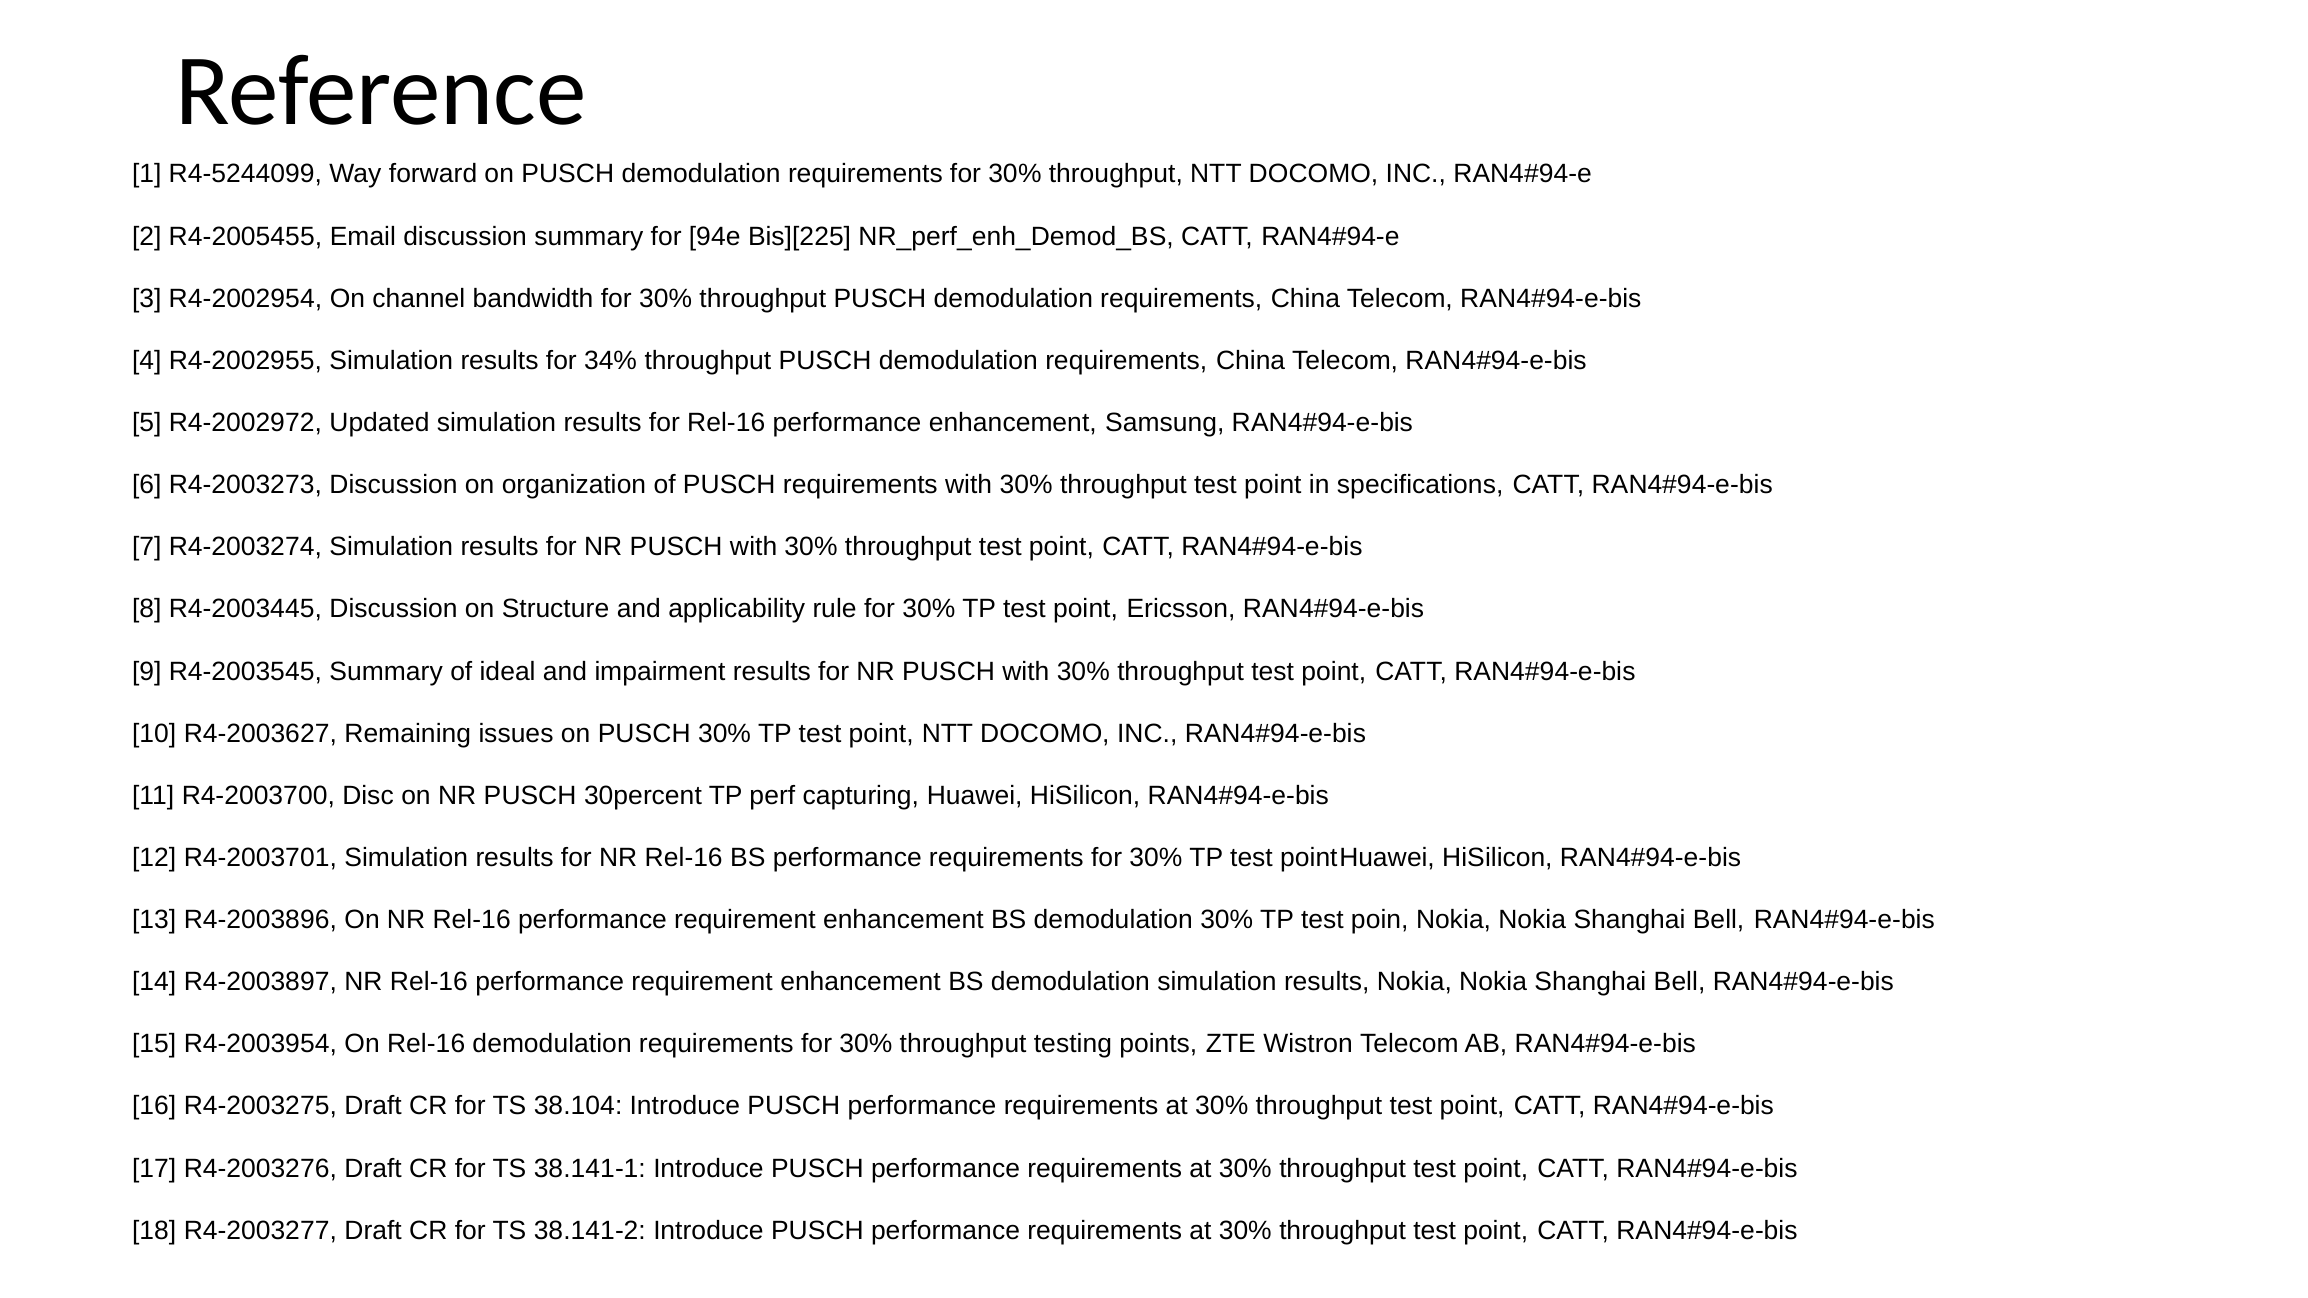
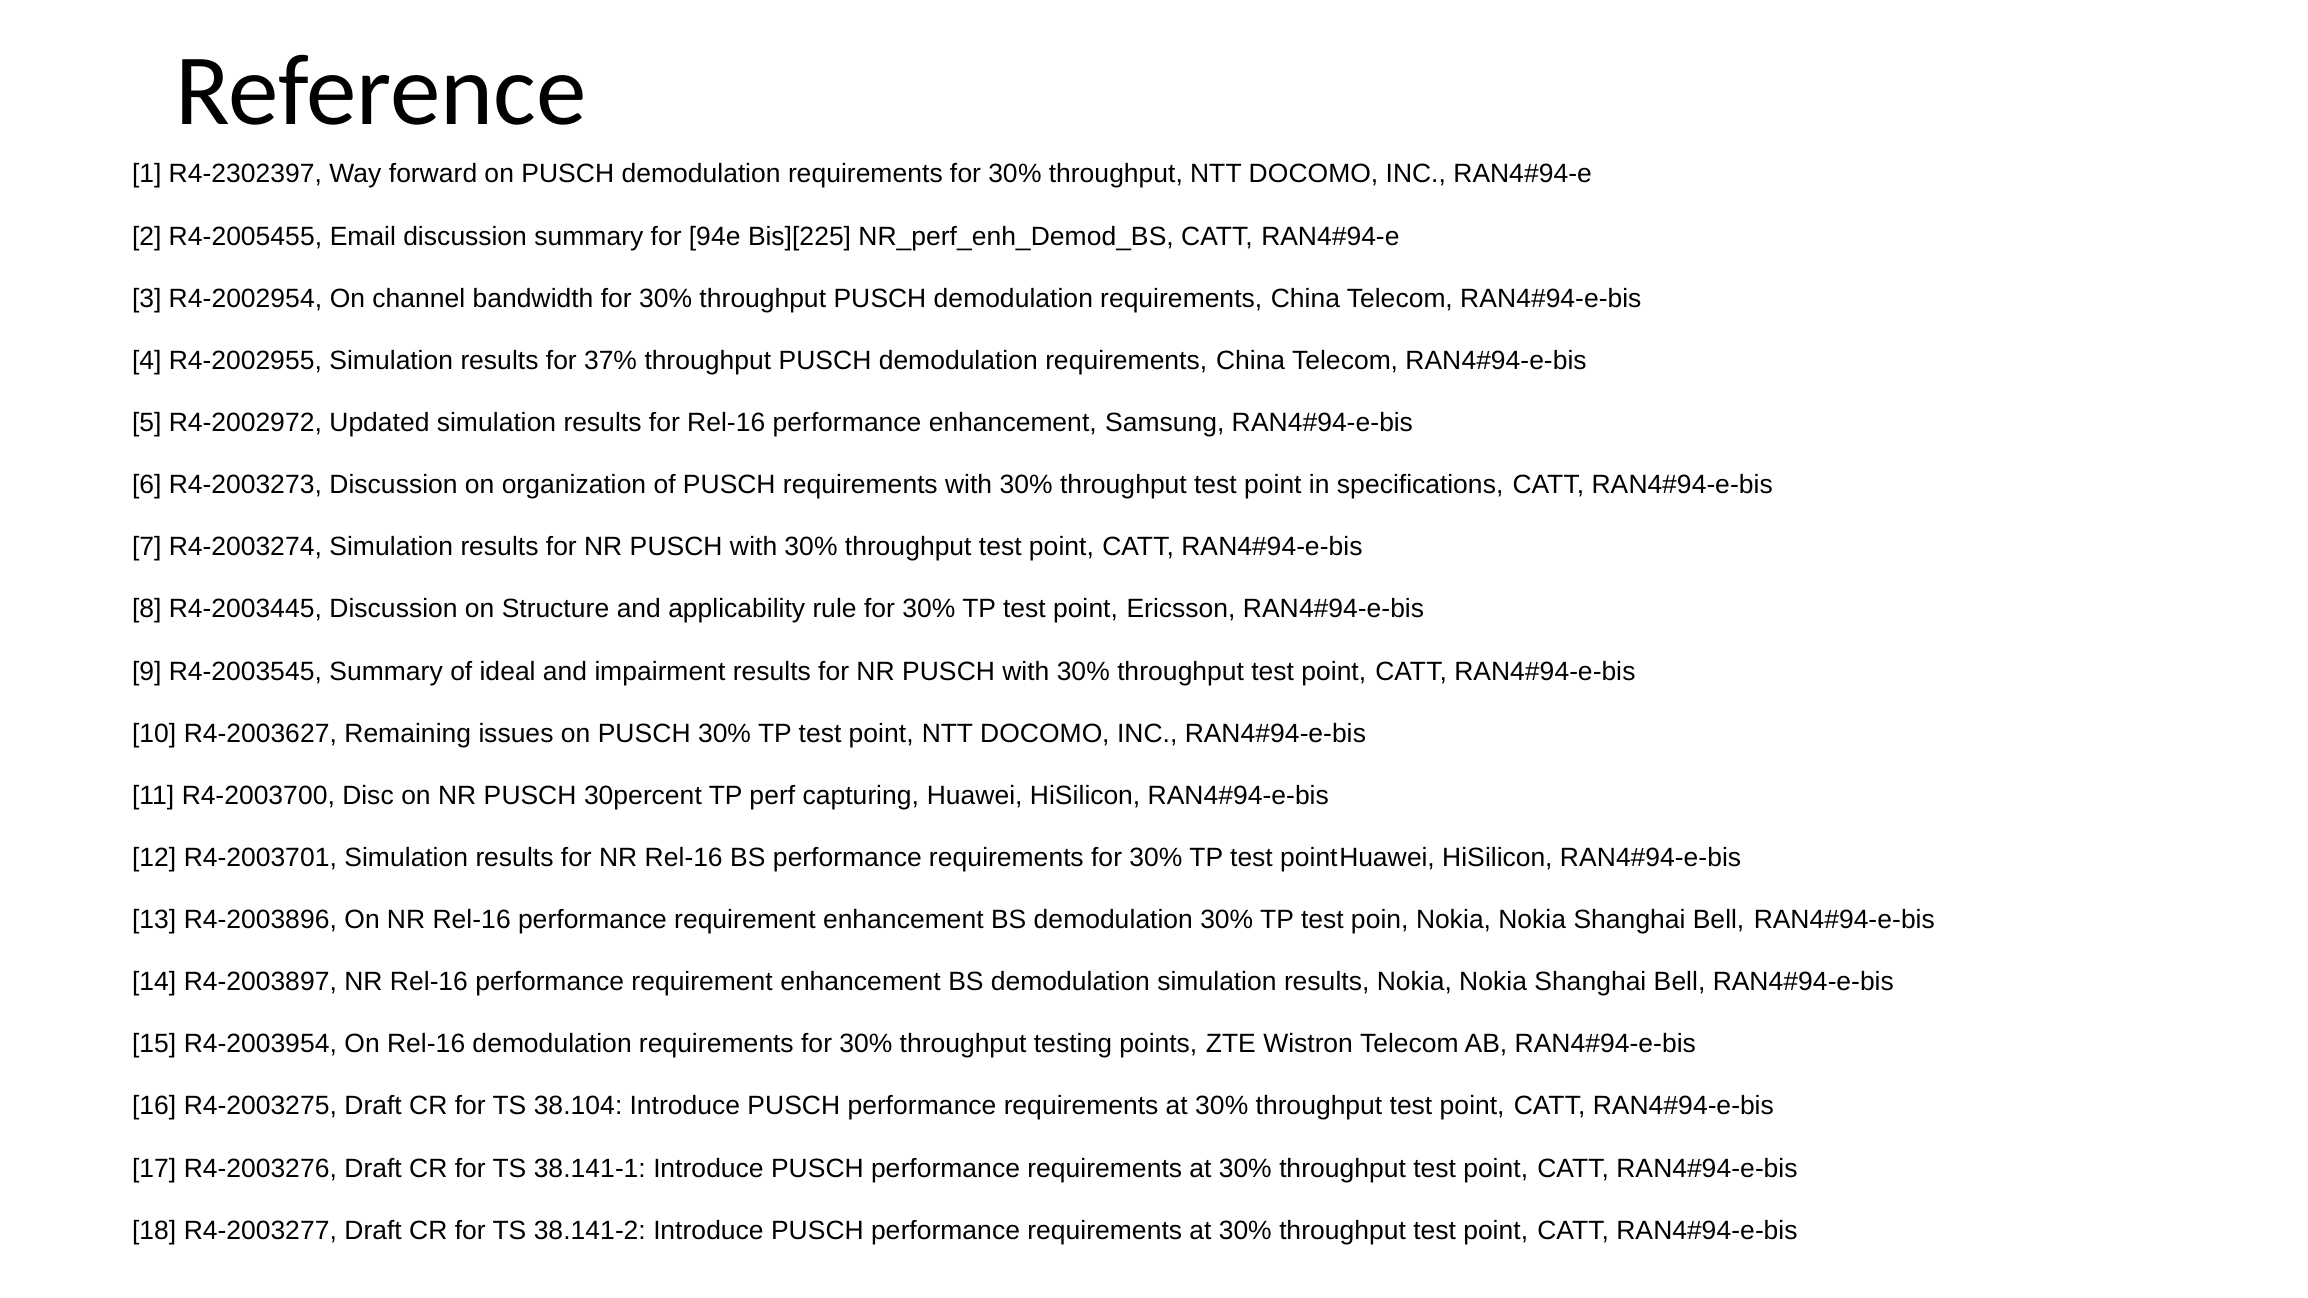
R4-5244099: R4-5244099 -> R4-2302397 (245, 174)
34%: 34% -> 37% (611, 361)
